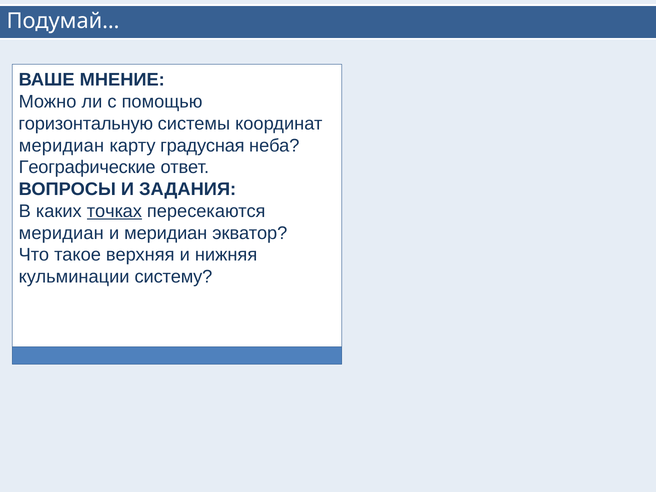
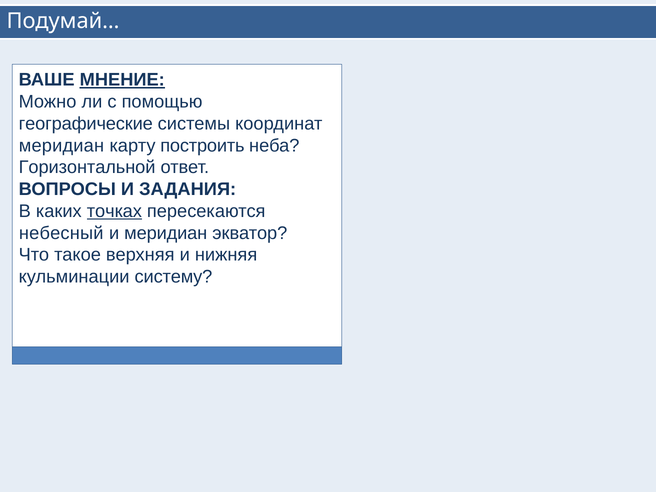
МНЕНИЕ underline: none -> present (122, 80)
горизонтальную: горизонтальную -> географические (86, 124)
градусная: градусная -> построить (202, 146)
Географические: Географические -> Горизонтальной (87, 167)
меридиан: меридиан -> небесный (61, 233)
